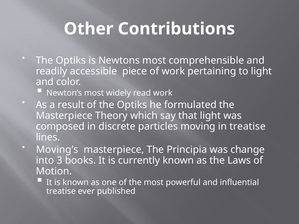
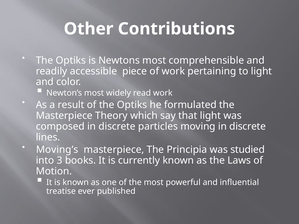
moving in treatise: treatise -> discrete (248, 127)
change: change -> studied (248, 150)
